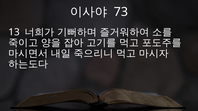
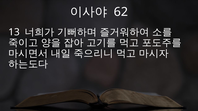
73: 73 -> 62 (121, 12)
